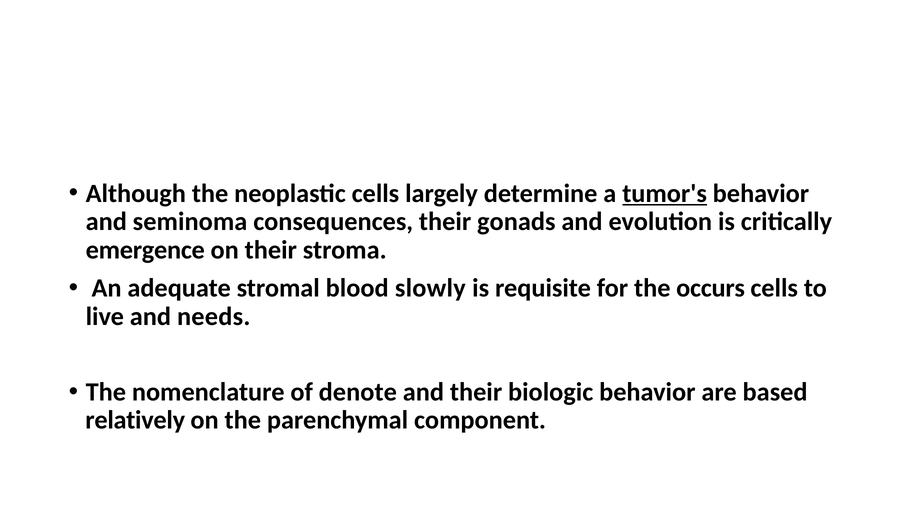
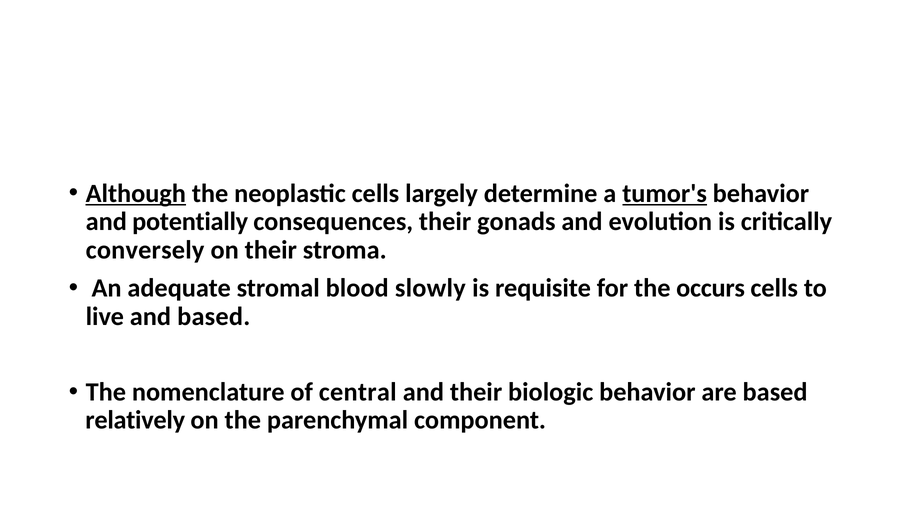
Although underline: none -> present (136, 193)
seminoma: seminoma -> potentially (190, 222)
emergence: emergence -> conversely (145, 250)
and needs: needs -> based (214, 317)
denote: denote -> central (358, 392)
